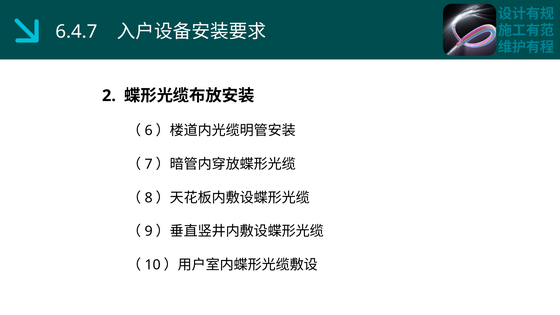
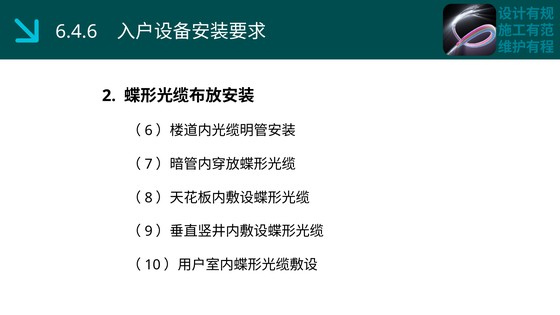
6.4.7: 6.4.7 -> 6.4.6 (77, 32)
